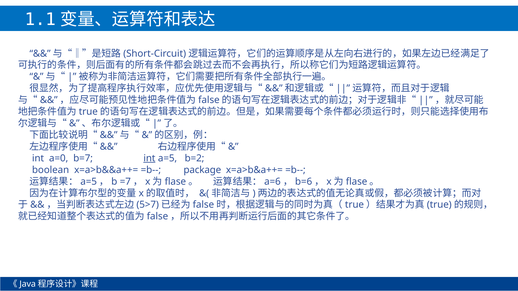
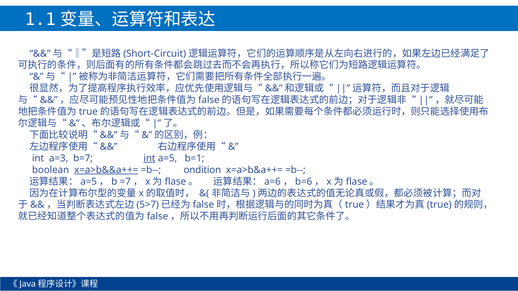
a=0: a=0 -> a=3 (59, 158)
b=2: b=2 -> b=1 (195, 158)
x=a>b&&a++= underline: none -> present (106, 170)
package: package -> ondition (202, 170)
